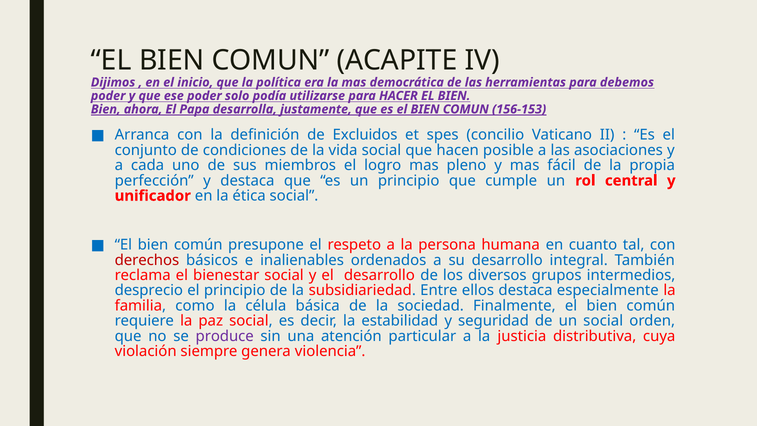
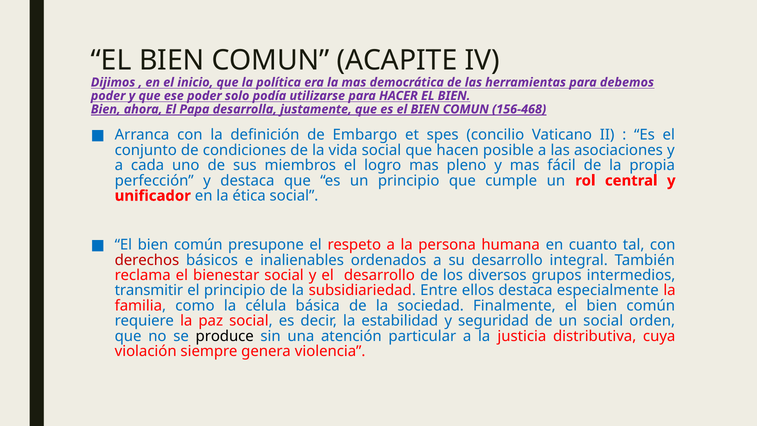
156-153: 156-153 -> 156-468 (519, 109)
Excluidos: Excluidos -> Embargo (365, 135)
desprecio: desprecio -> transmitir (149, 290)
produce colour: purple -> black (225, 336)
